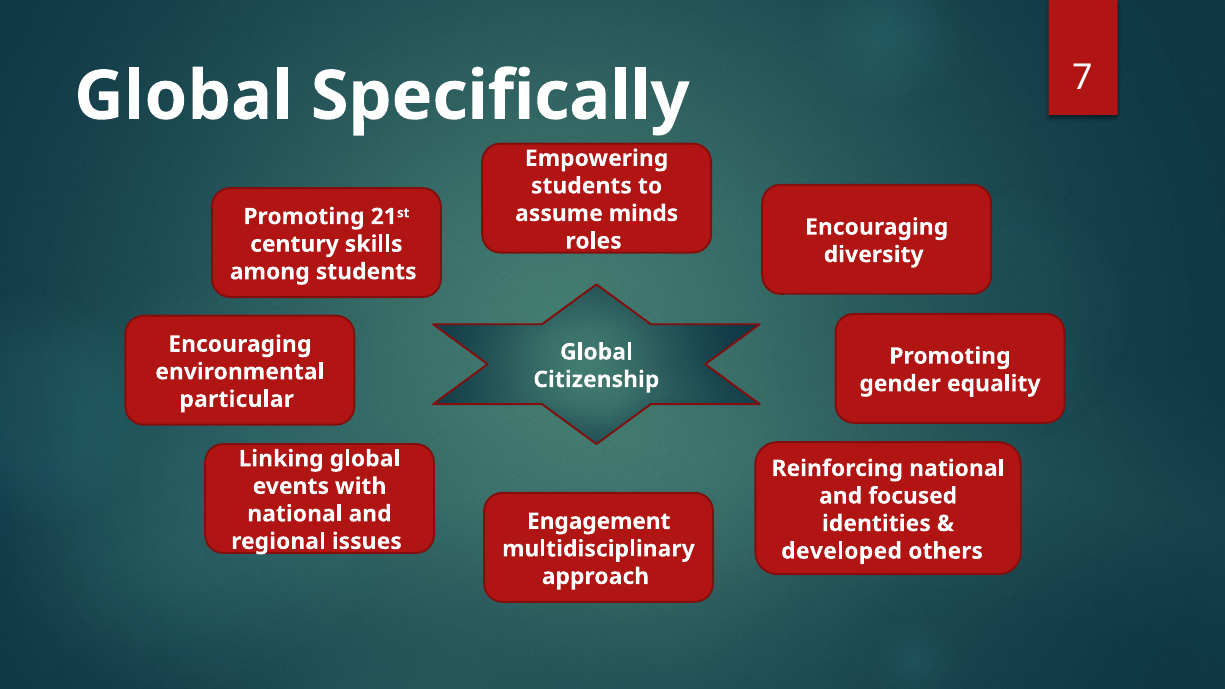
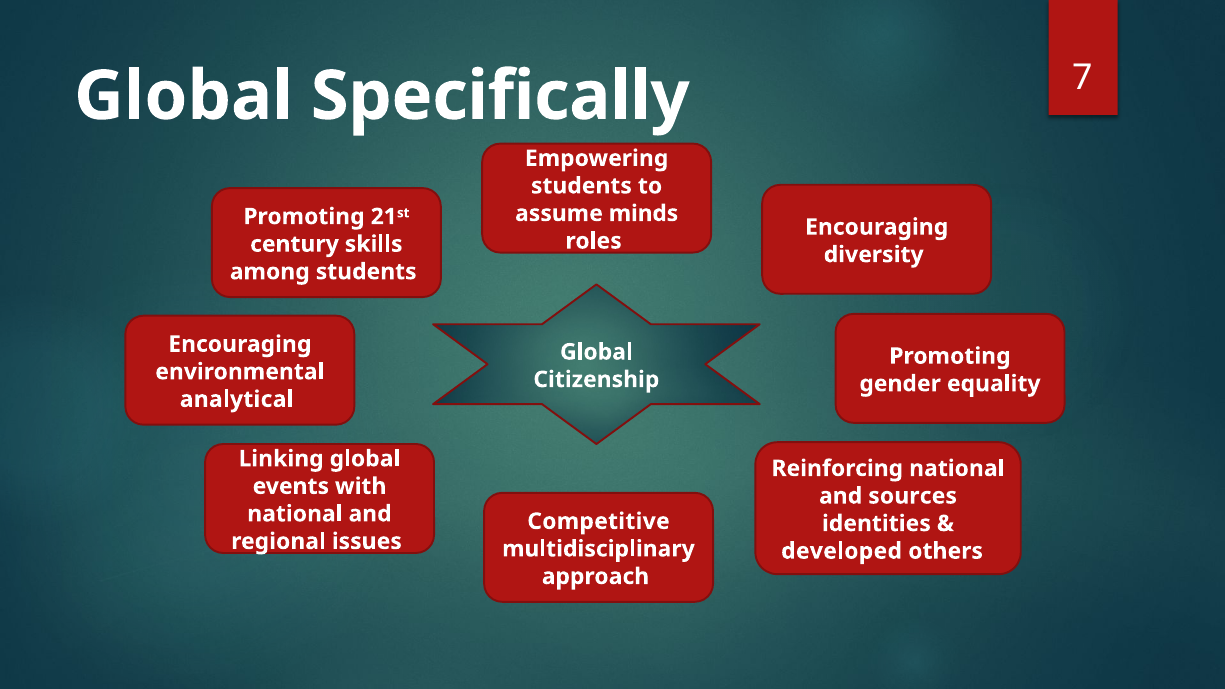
particular: particular -> analytical (237, 399)
focused: focused -> sources (913, 496)
Engagement: Engagement -> Competitive (598, 521)
